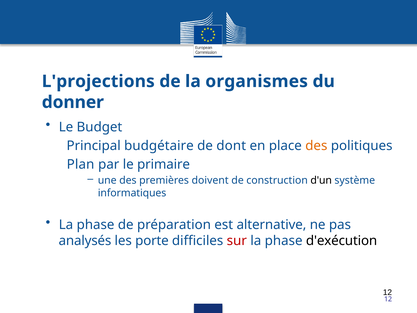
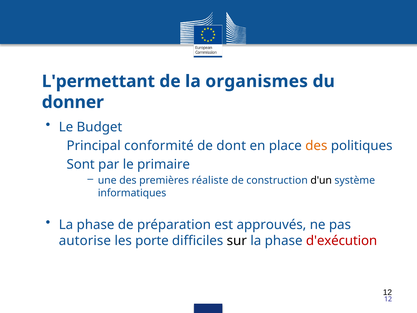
L'projections: L'projections -> L'permettant (98, 81)
budgétaire: budgétaire -> conformité (159, 146)
Plan: Plan -> Sont (81, 164)
doivent: doivent -> réaliste (210, 180)
alternative: alternative -> approuvés (271, 225)
analysés: analysés -> autorise (85, 241)
sur colour: red -> black (237, 241)
d'exécution colour: black -> red (342, 241)
